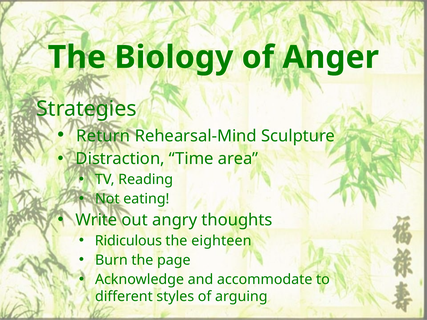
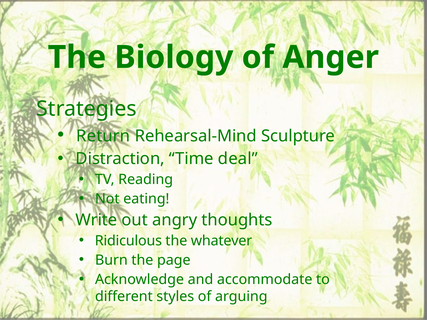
area: area -> deal (238, 159)
eighteen: eighteen -> whatever (222, 241)
